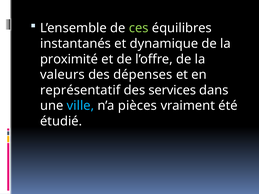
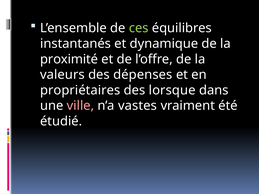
représentatif: représentatif -> propriétaires (80, 90)
services: services -> lorsque (172, 90)
ville colour: light blue -> pink (80, 106)
pièces: pièces -> vastes (137, 106)
